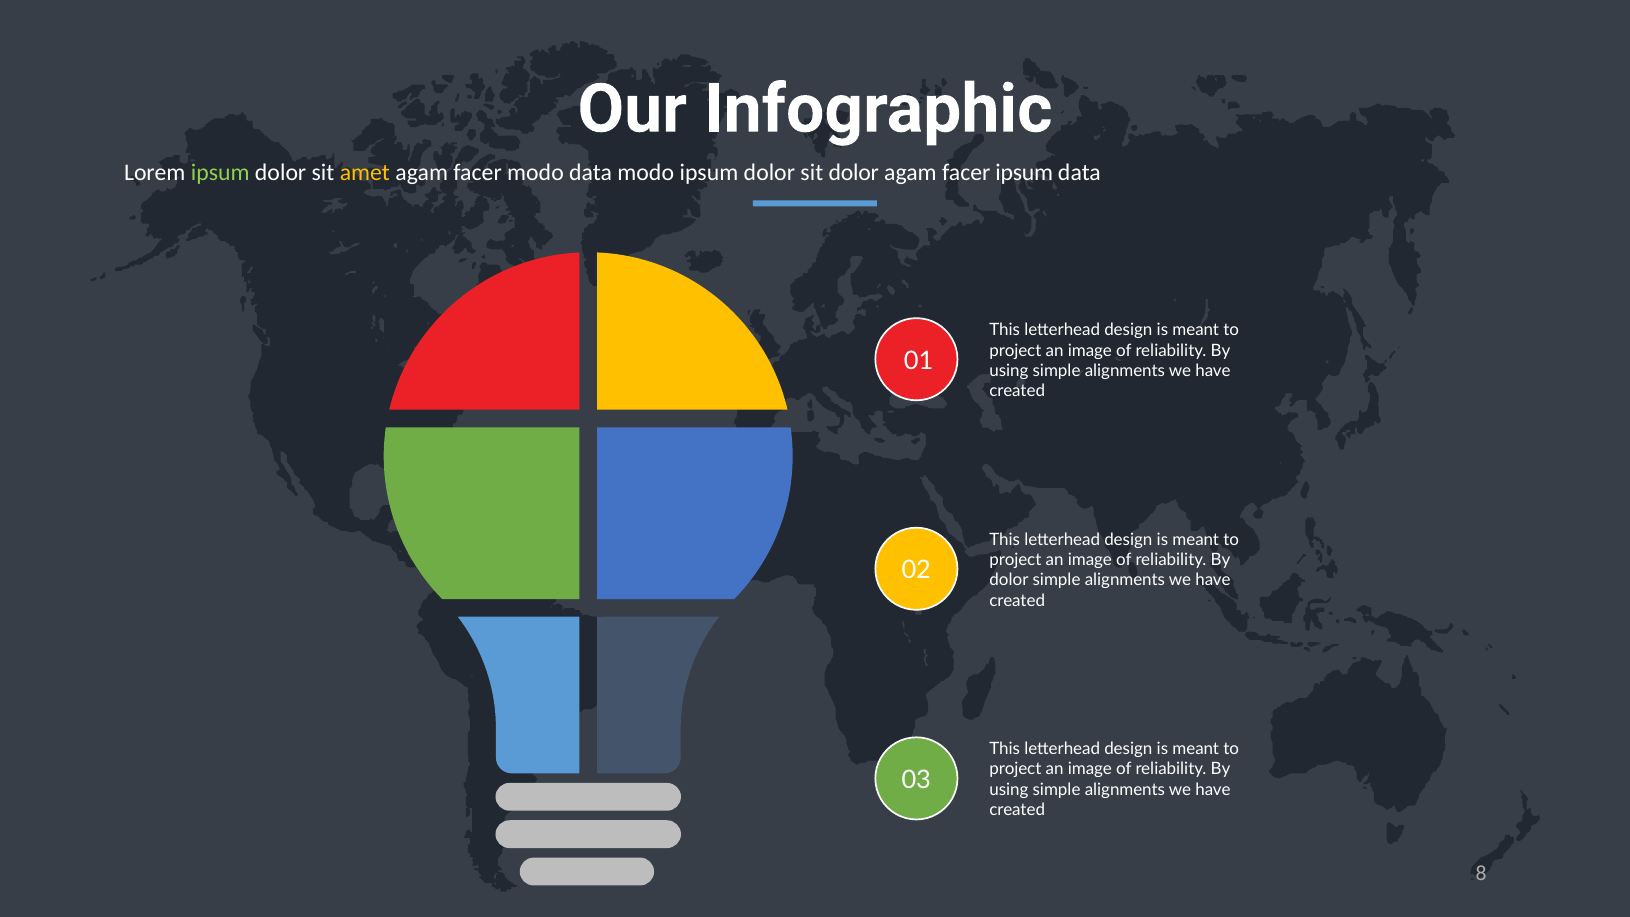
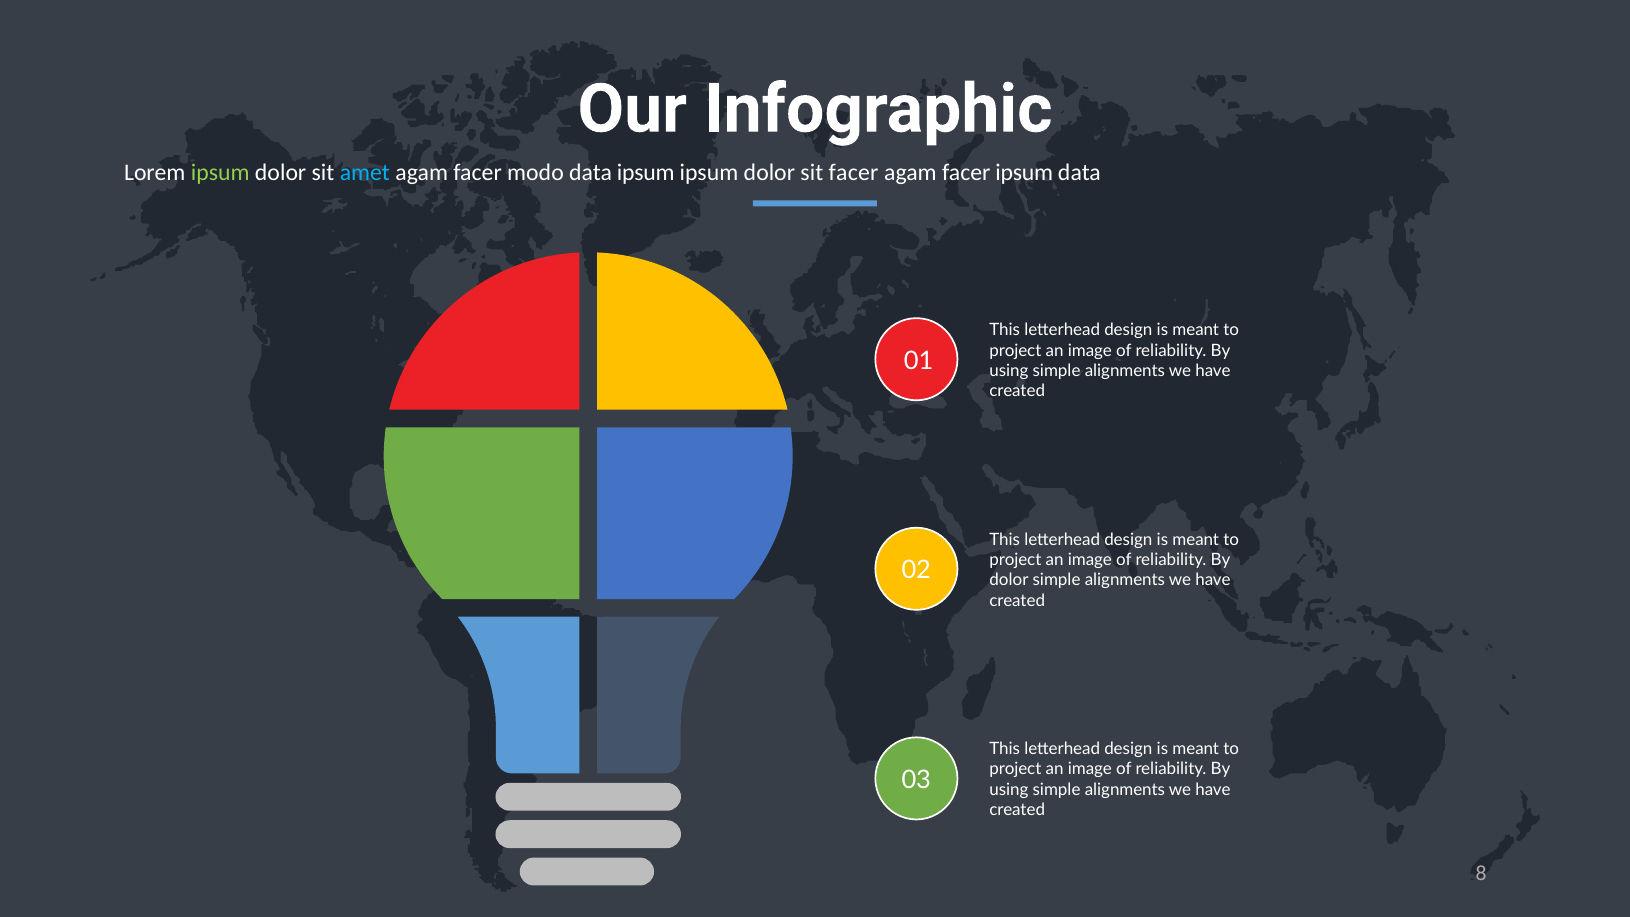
amet colour: yellow -> light blue (365, 173)
data modo: modo -> ipsum (646, 173)
sit dolor: dolor -> facer (853, 173)
